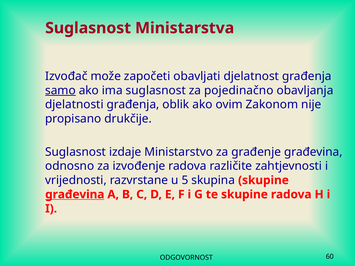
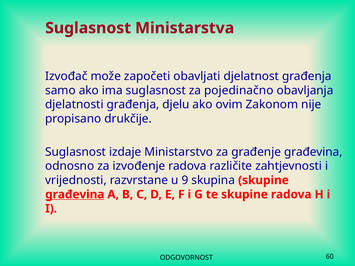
samo underline: present -> none (60, 90)
oblik: oblik -> djelu (176, 105)
5: 5 -> 9 (185, 180)
